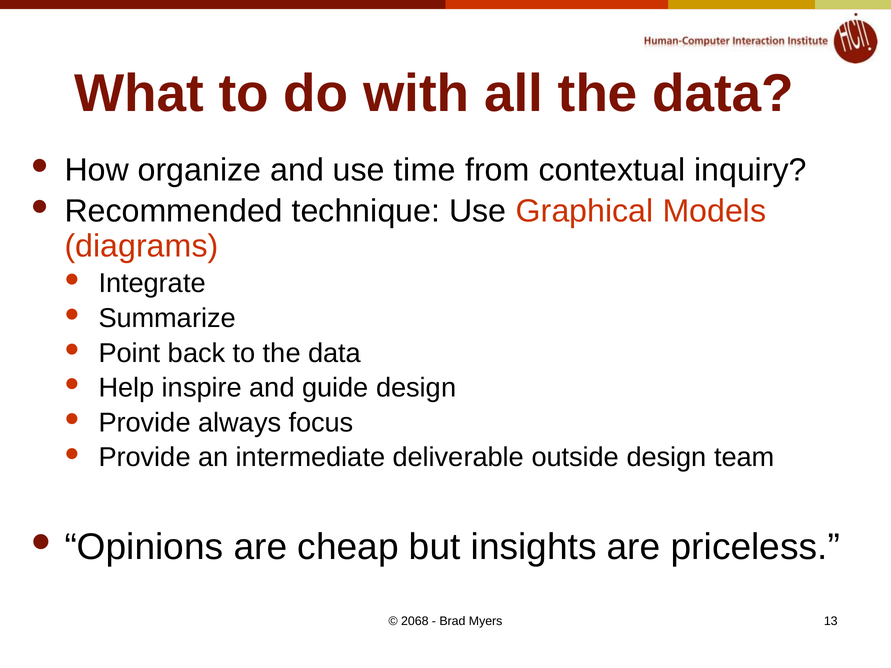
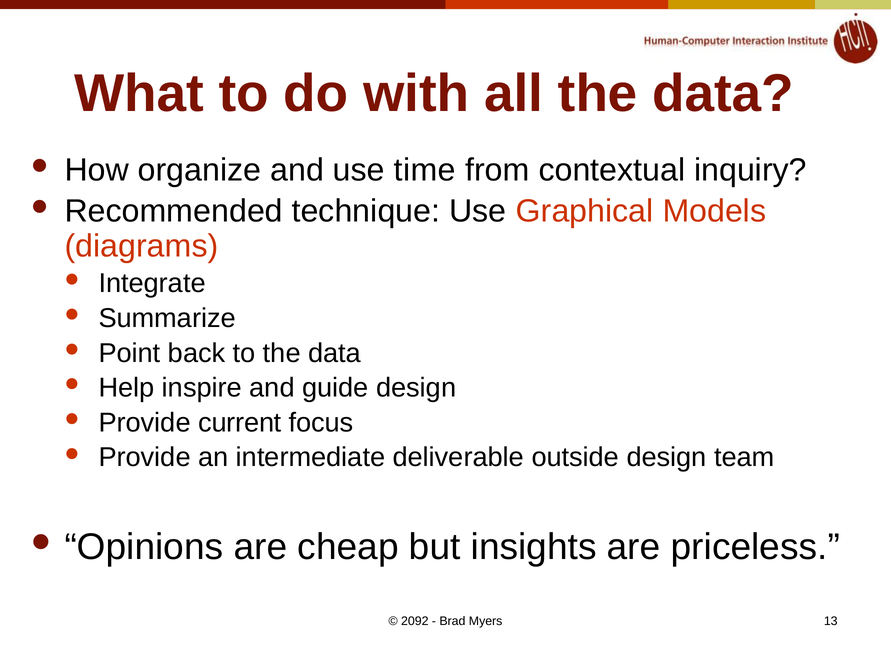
always: always -> current (240, 423)
2068: 2068 -> 2092 (415, 622)
